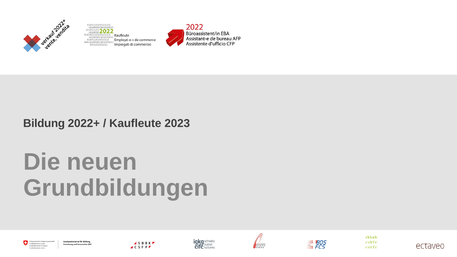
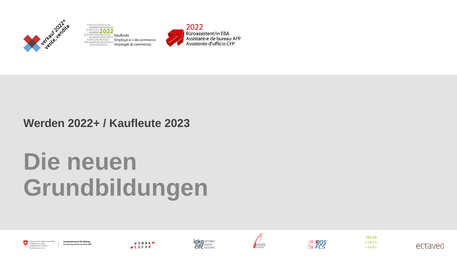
Bildung: Bildung -> Werden (44, 124)
